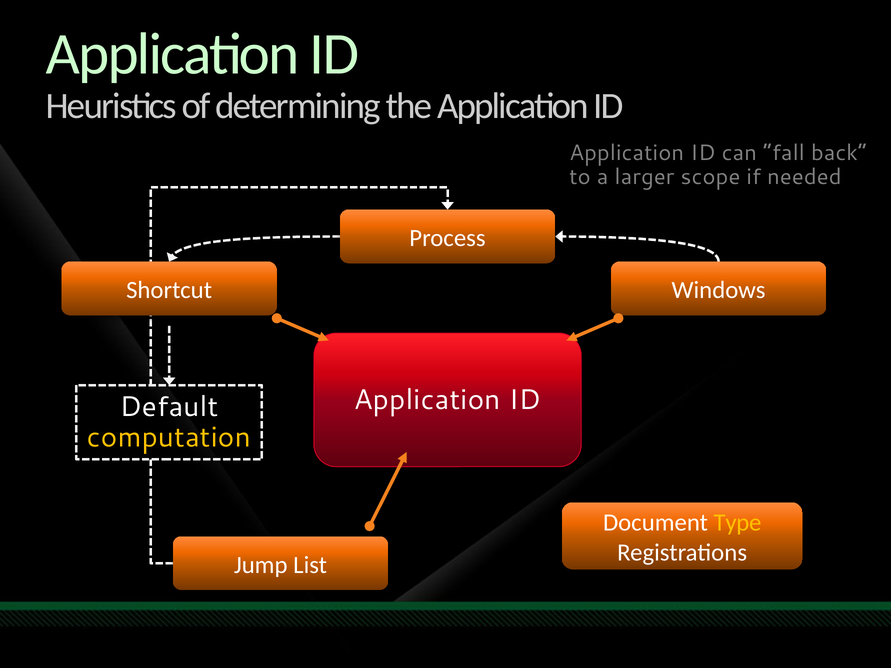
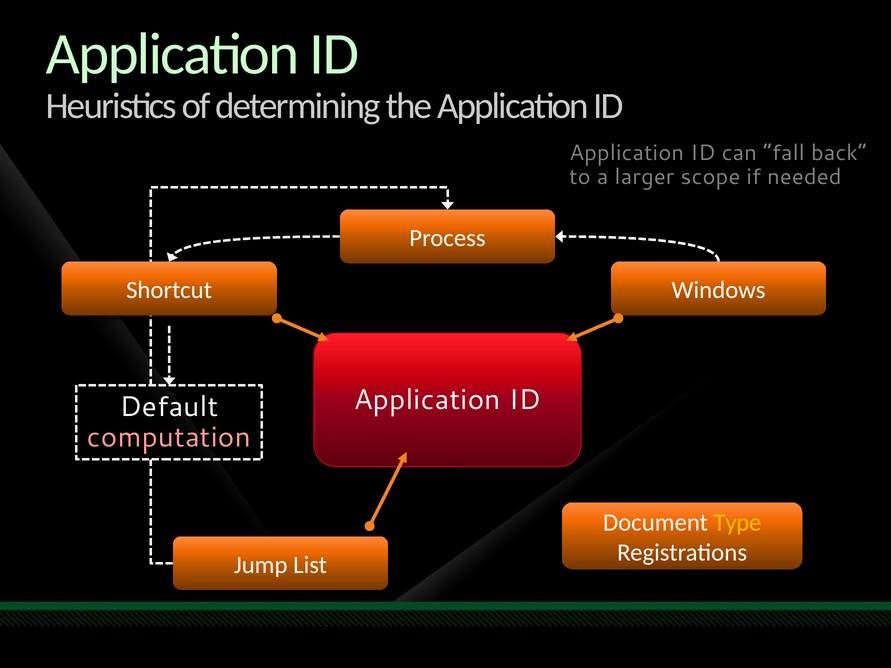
computation colour: yellow -> pink (169, 438)
